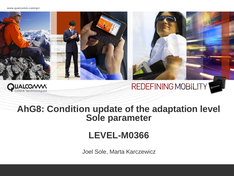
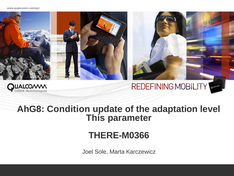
Sole: Sole -> This (96, 118)
LEVEL-M0366: LEVEL-M0366 -> THERE-M0366 (119, 135)
